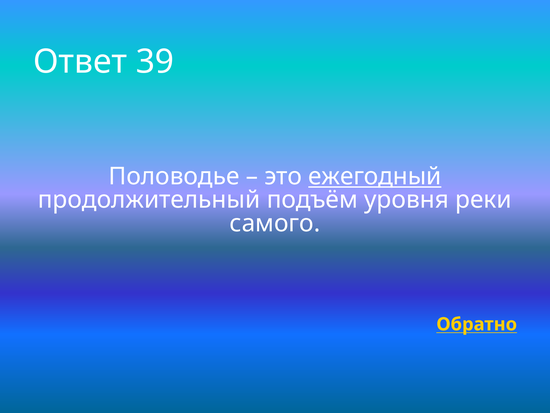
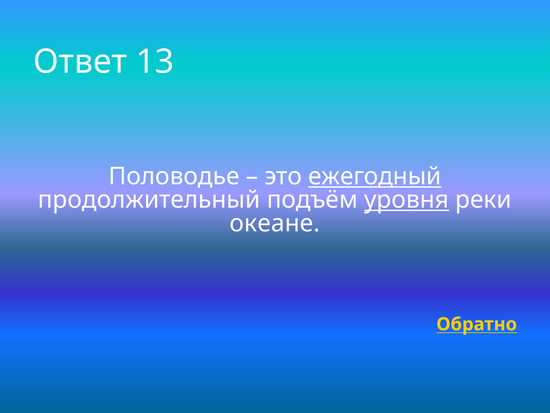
39: 39 -> 13 (155, 62)
уровня underline: none -> present (407, 200)
самого: самого -> океане (275, 223)
